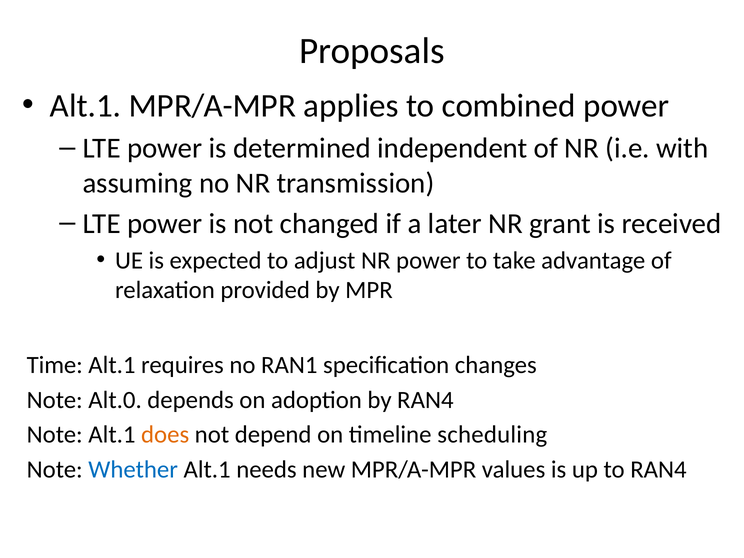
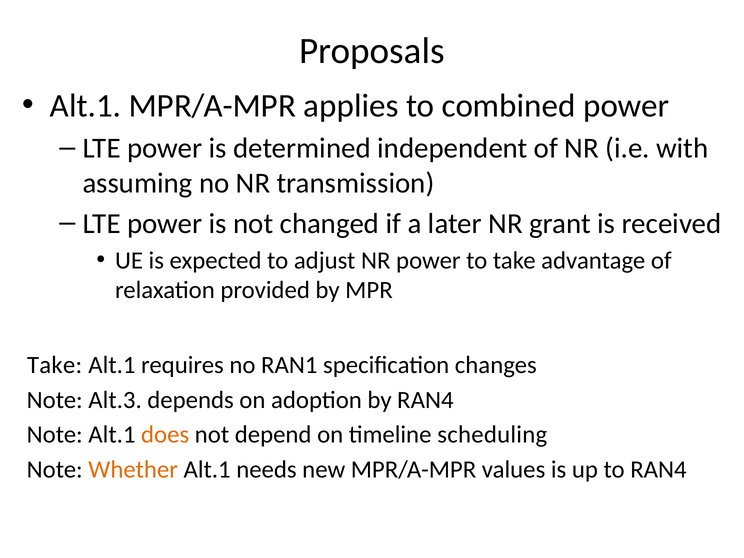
Time: Time -> Take (55, 365)
Alt.0: Alt.0 -> Alt.3 (115, 400)
Whether colour: blue -> orange (133, 469)
